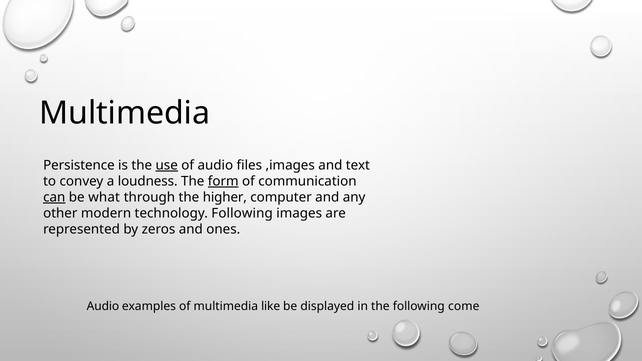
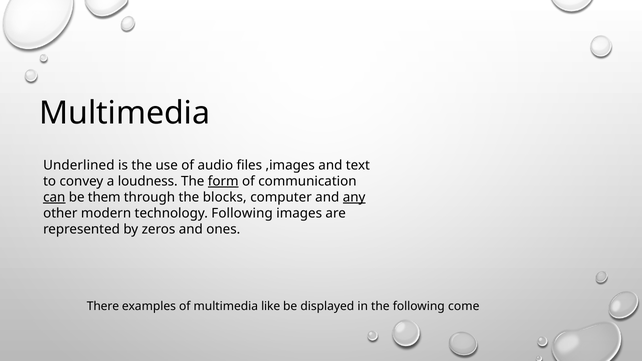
Persistence: Persistence -> Underlined (79, 165)
use underline: present -> none (167, 165)
what: what -> them (104, 197)
higher: higher -> blocks (225, 197)
any underline: none -> present (354, 197)
Audio: Audio -> There (103, 306)
